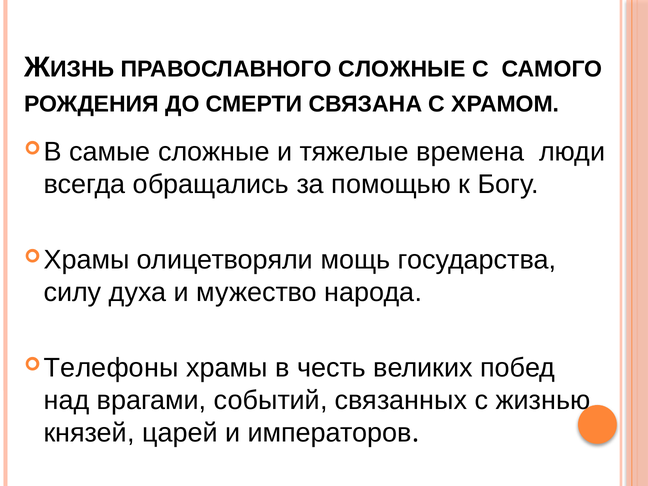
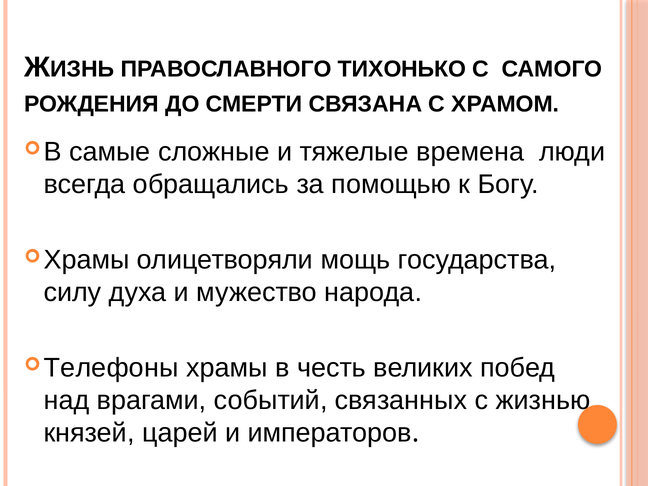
ПРАВОСЛАВНОГО СЛОЖНЫЕ: СЛОЖНЫЕ -> ТИХОНЬКО (402, 69)
